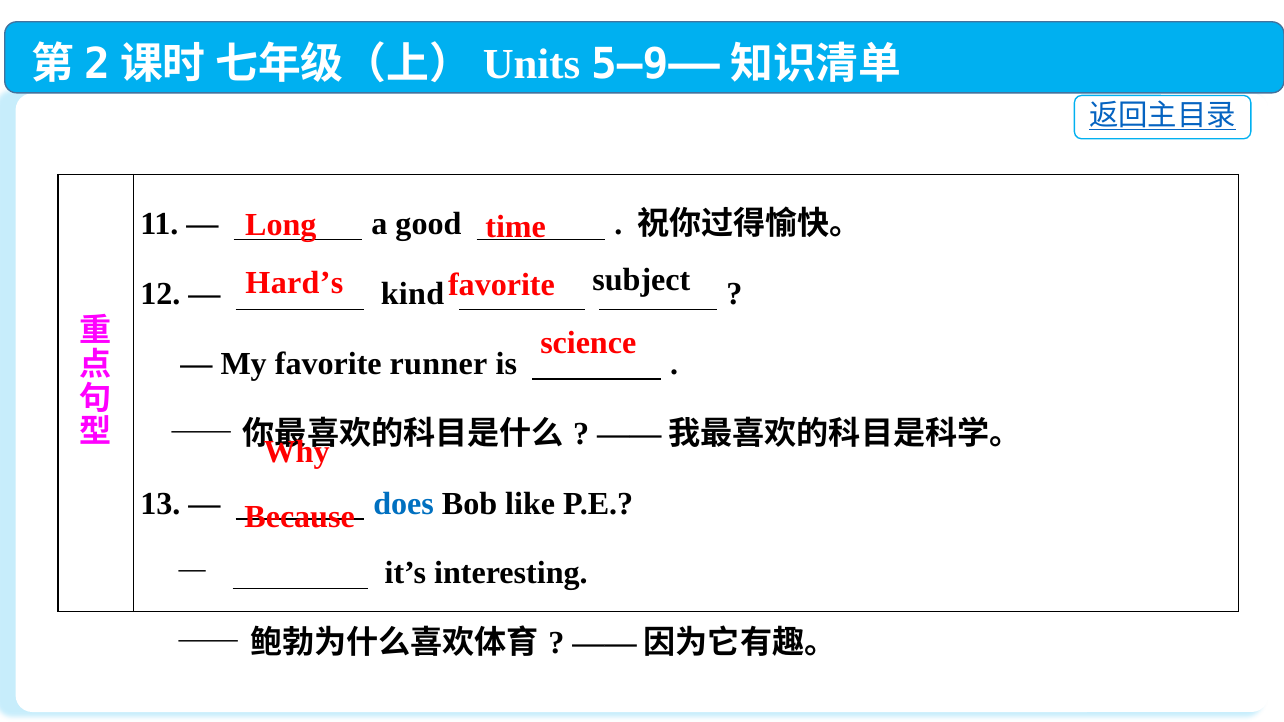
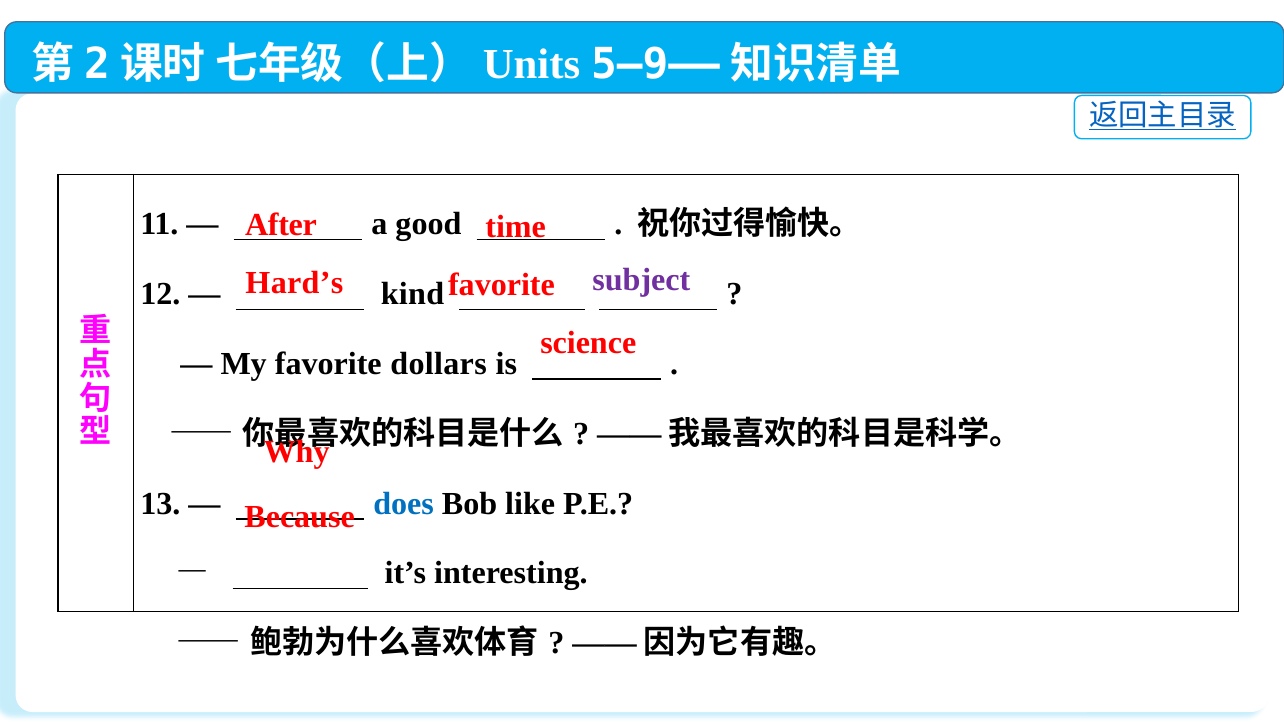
Long: Long -> After (281, 225)
subject colour: black -> purple (641, 280)
runner: runner -> dollars (439, 364)
